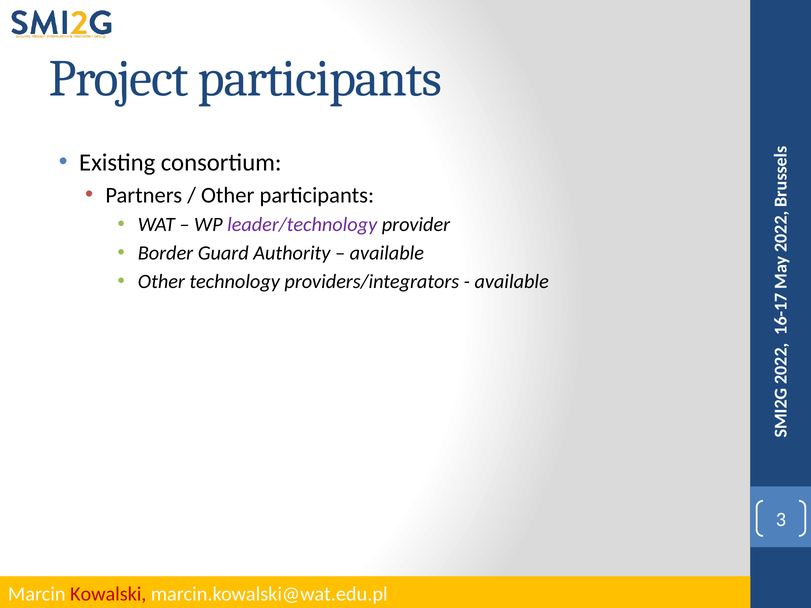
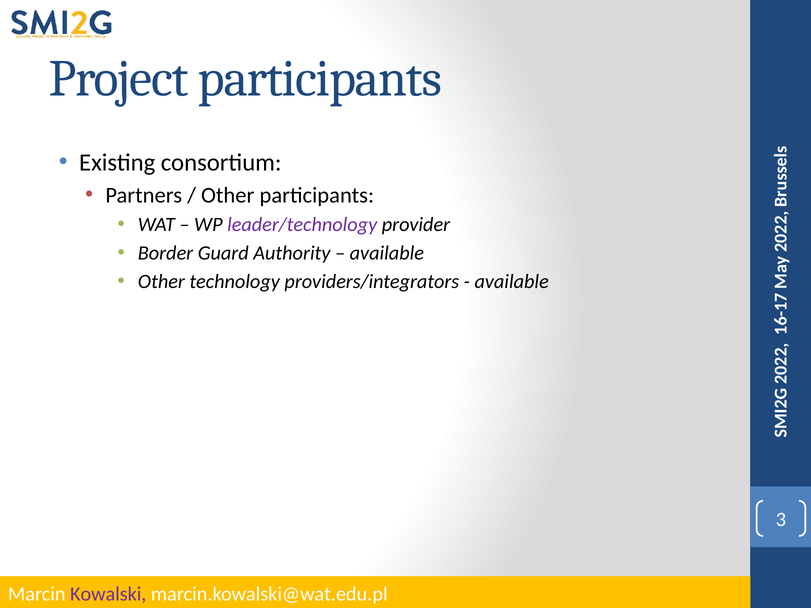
Kowalski colour: red -> purple (108, 594)
